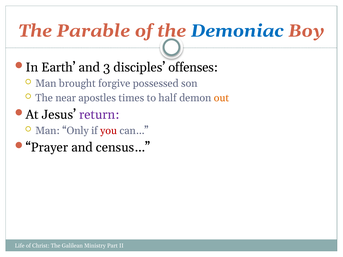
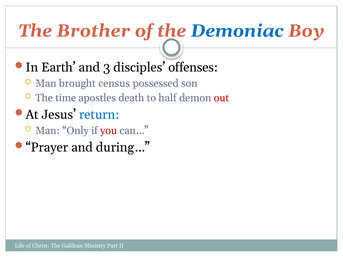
Parable: Parable -> Brother (93, 31)
forgive: forgive -> census (114, 83)
near: near -> time (66, 98)
times: times -> death (131, 98)
out colour: orange -> red (221, 98)
return colour: purple -> blue (99, 115)
census…: census… -> during… (123, 148)
